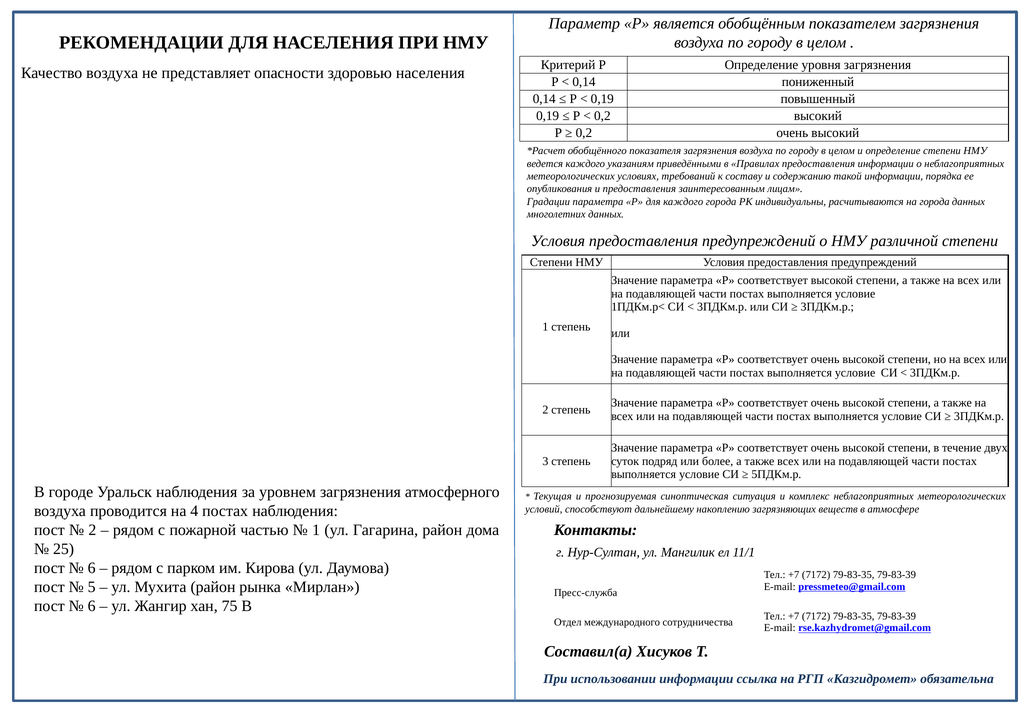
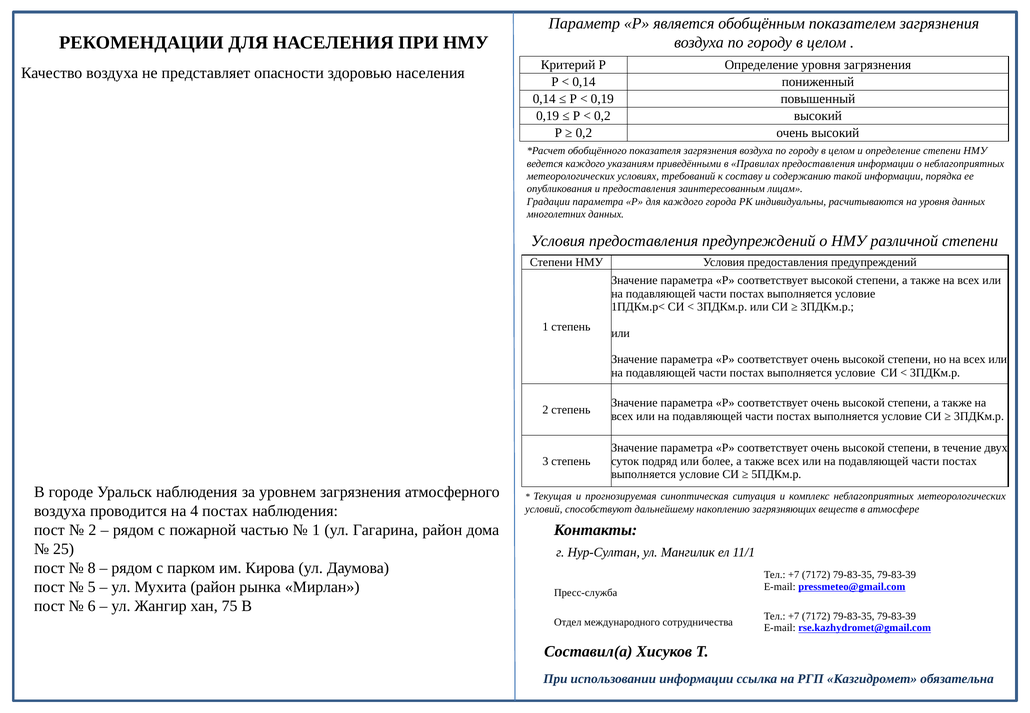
на города: города -> уровня (934, 202)
6: 6 -> 8 (92, 568)
